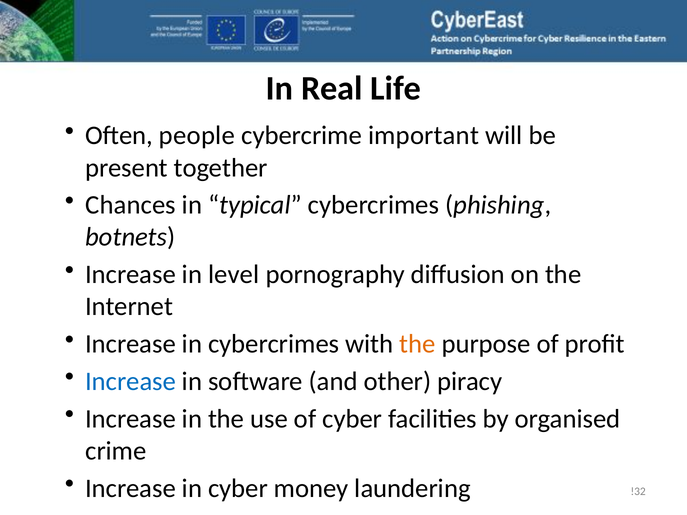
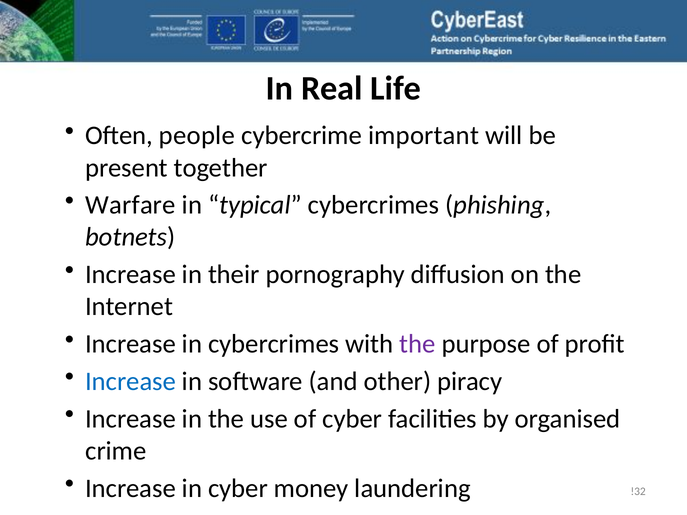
Chances: Chances -> Warfare (131, 205)
level: level -> their (234, 275)
the colour: orange -> purple (418, 344)
